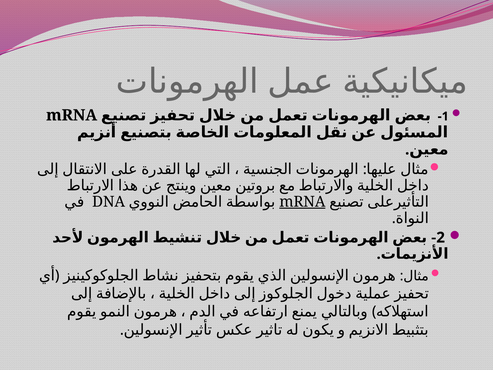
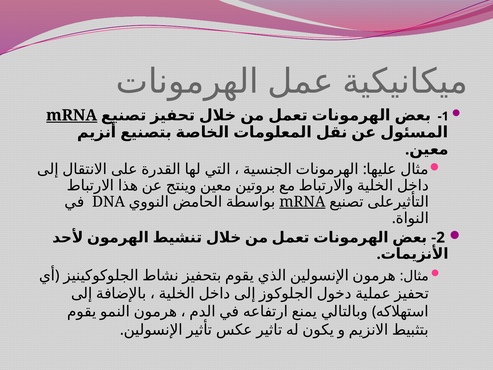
mRNA underline: none -> present (72, 115)
